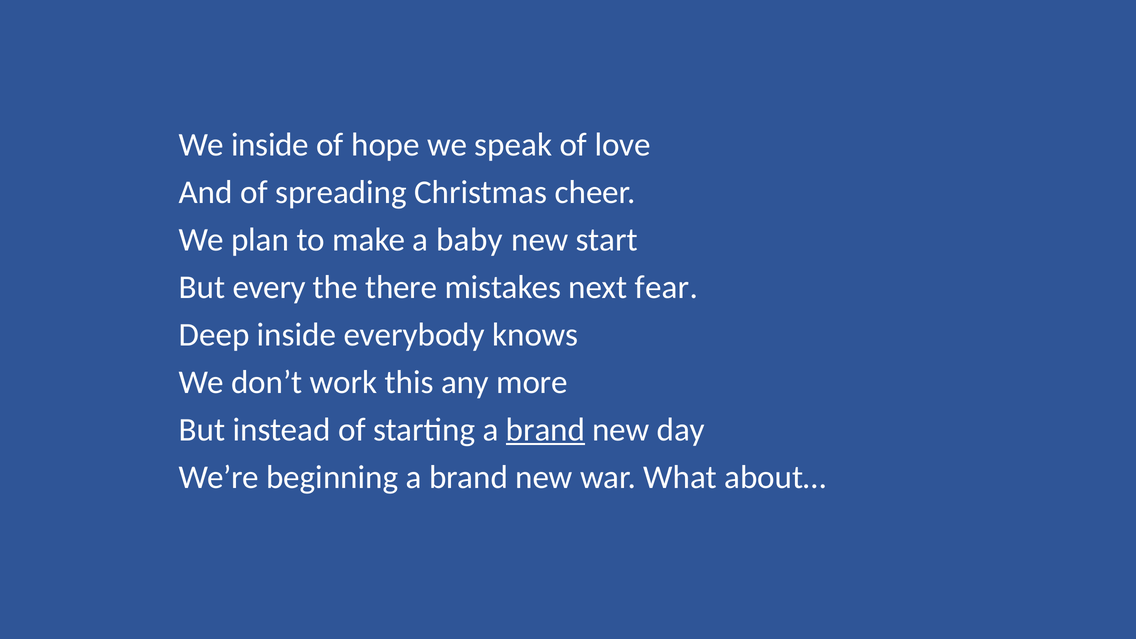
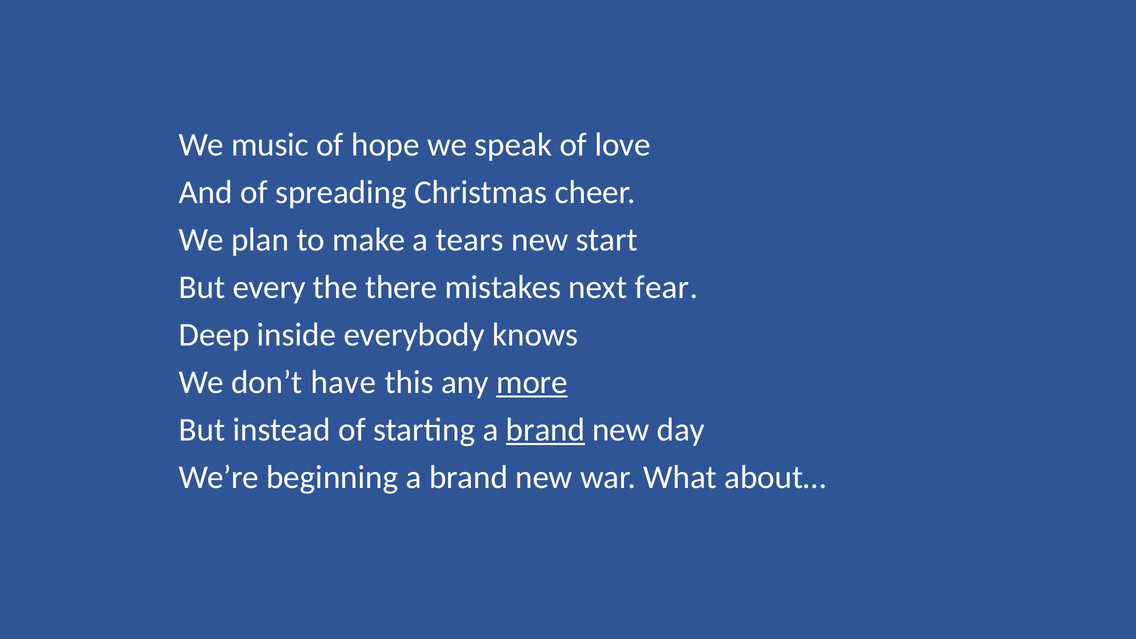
We inside: inside -> music (270, 145)
baby: baby -> tears (470, 240)
work: work -> have (343, 382)
more underline: none -> present (532, 382)
